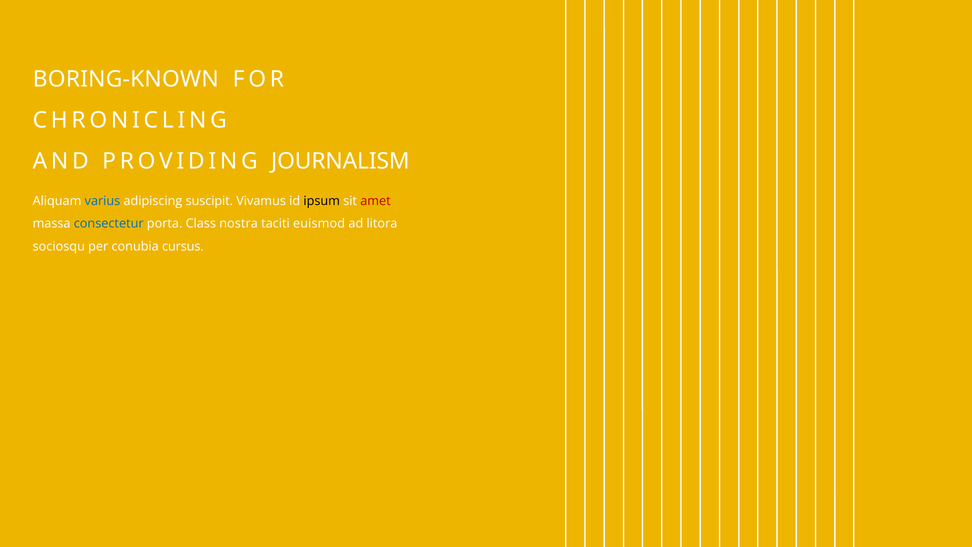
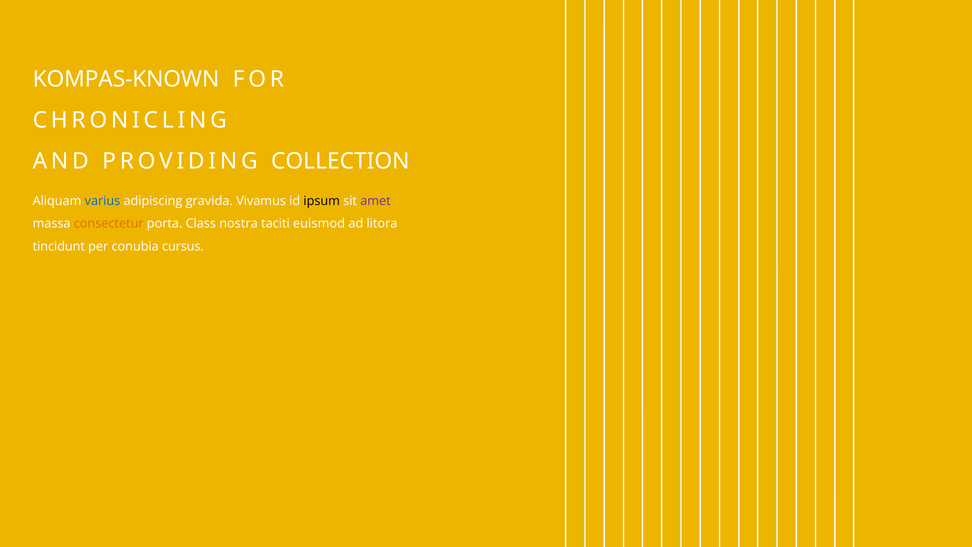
BORING-KNOWN: BORING-KNOWN -> KOMPAS-KNOWN (126, 79)
JOURNALISM: JOURNALISM -> COLLECTION (340, 161)
suscipit: suscipit -> gravida (209, 201)
amet colour: red -> purple (375, 201)
consectetur colour: blue -> orange (109, 224)
sociosqu: sociosqu -> tincidunt (59, 246)
